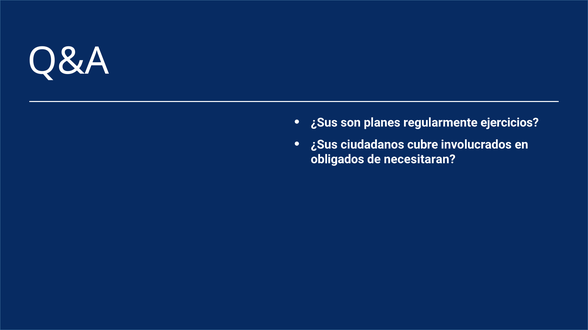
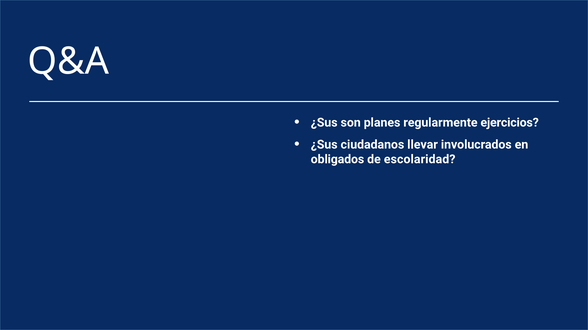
cubre: cubre -> llevar (423, 145)
necesitaran: necesitaran -> escolaridad (420, 160)
